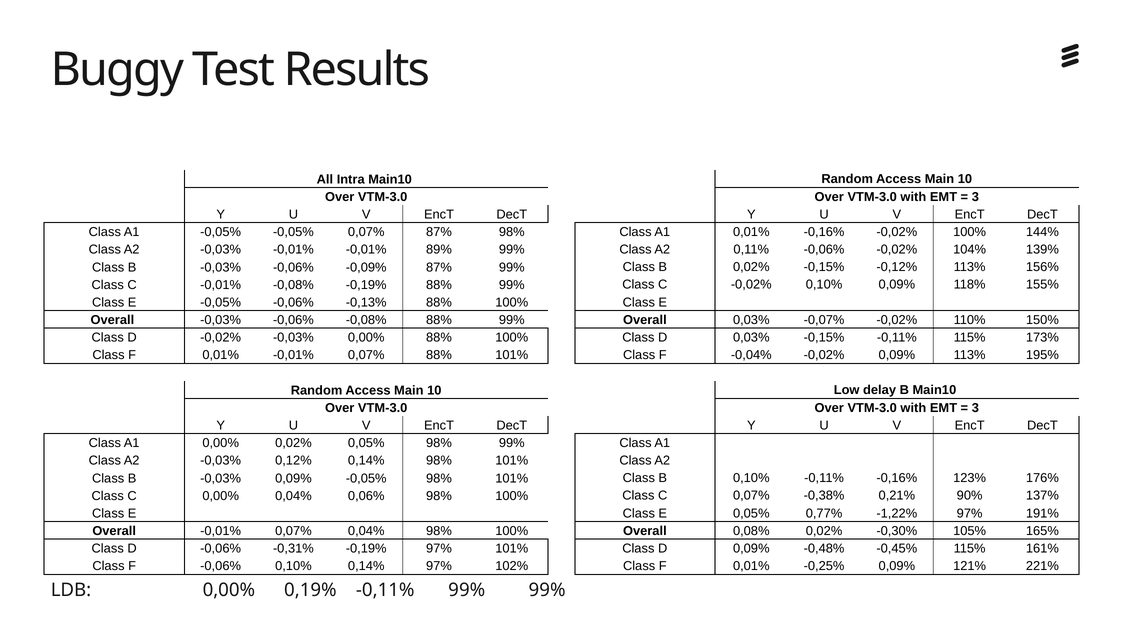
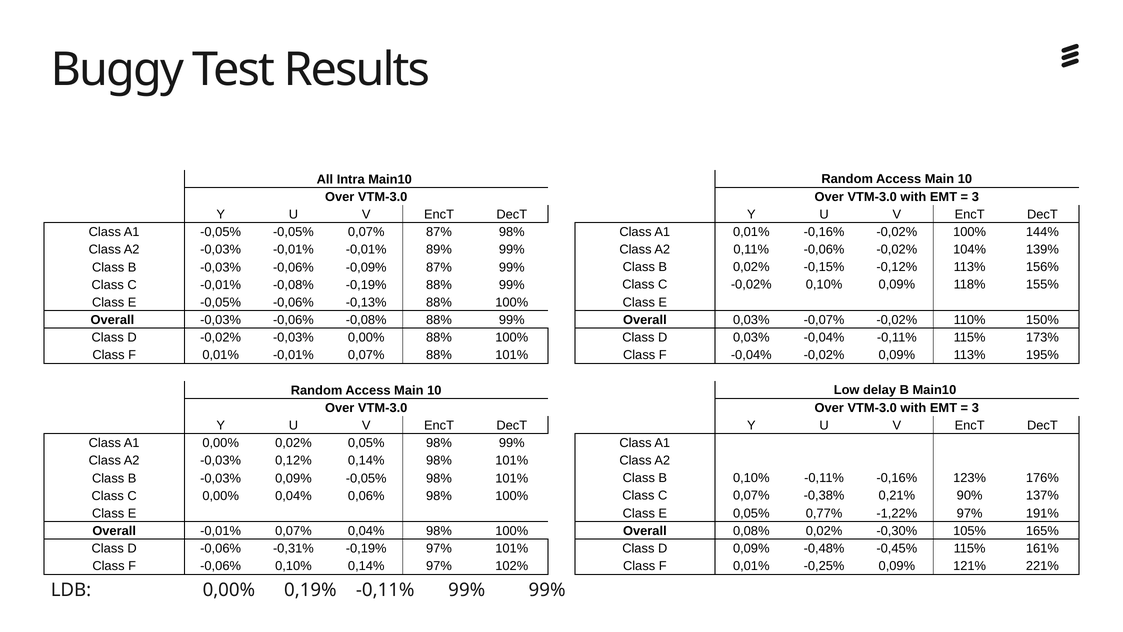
0,03% -0,15%: -0,15% -> -0,04% (824, 337)
